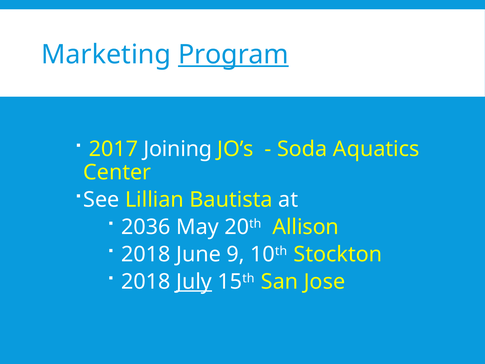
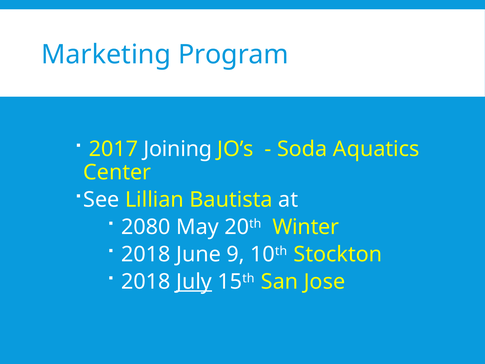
Program underline: present -> none (233, 54)
2036: 2036 -> 2080 (146, 227)
Allison: Allison -> Winter (306, 227)
